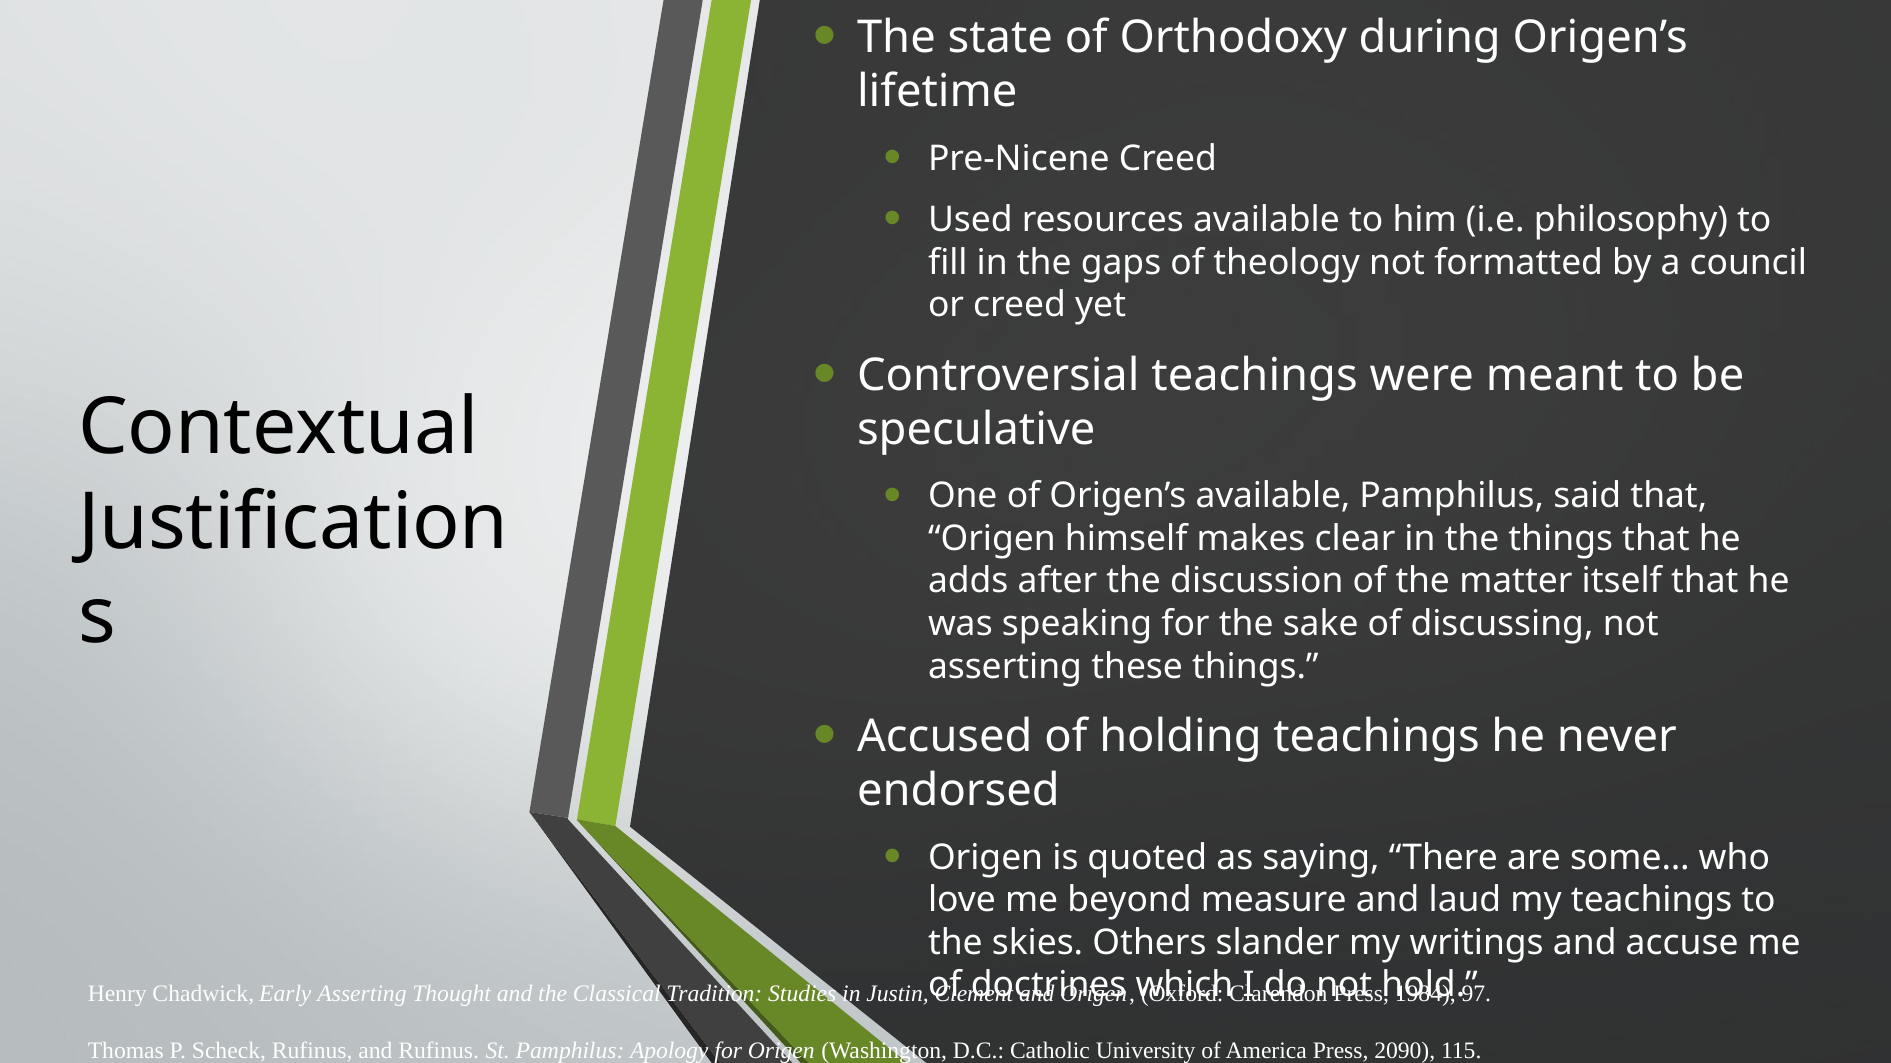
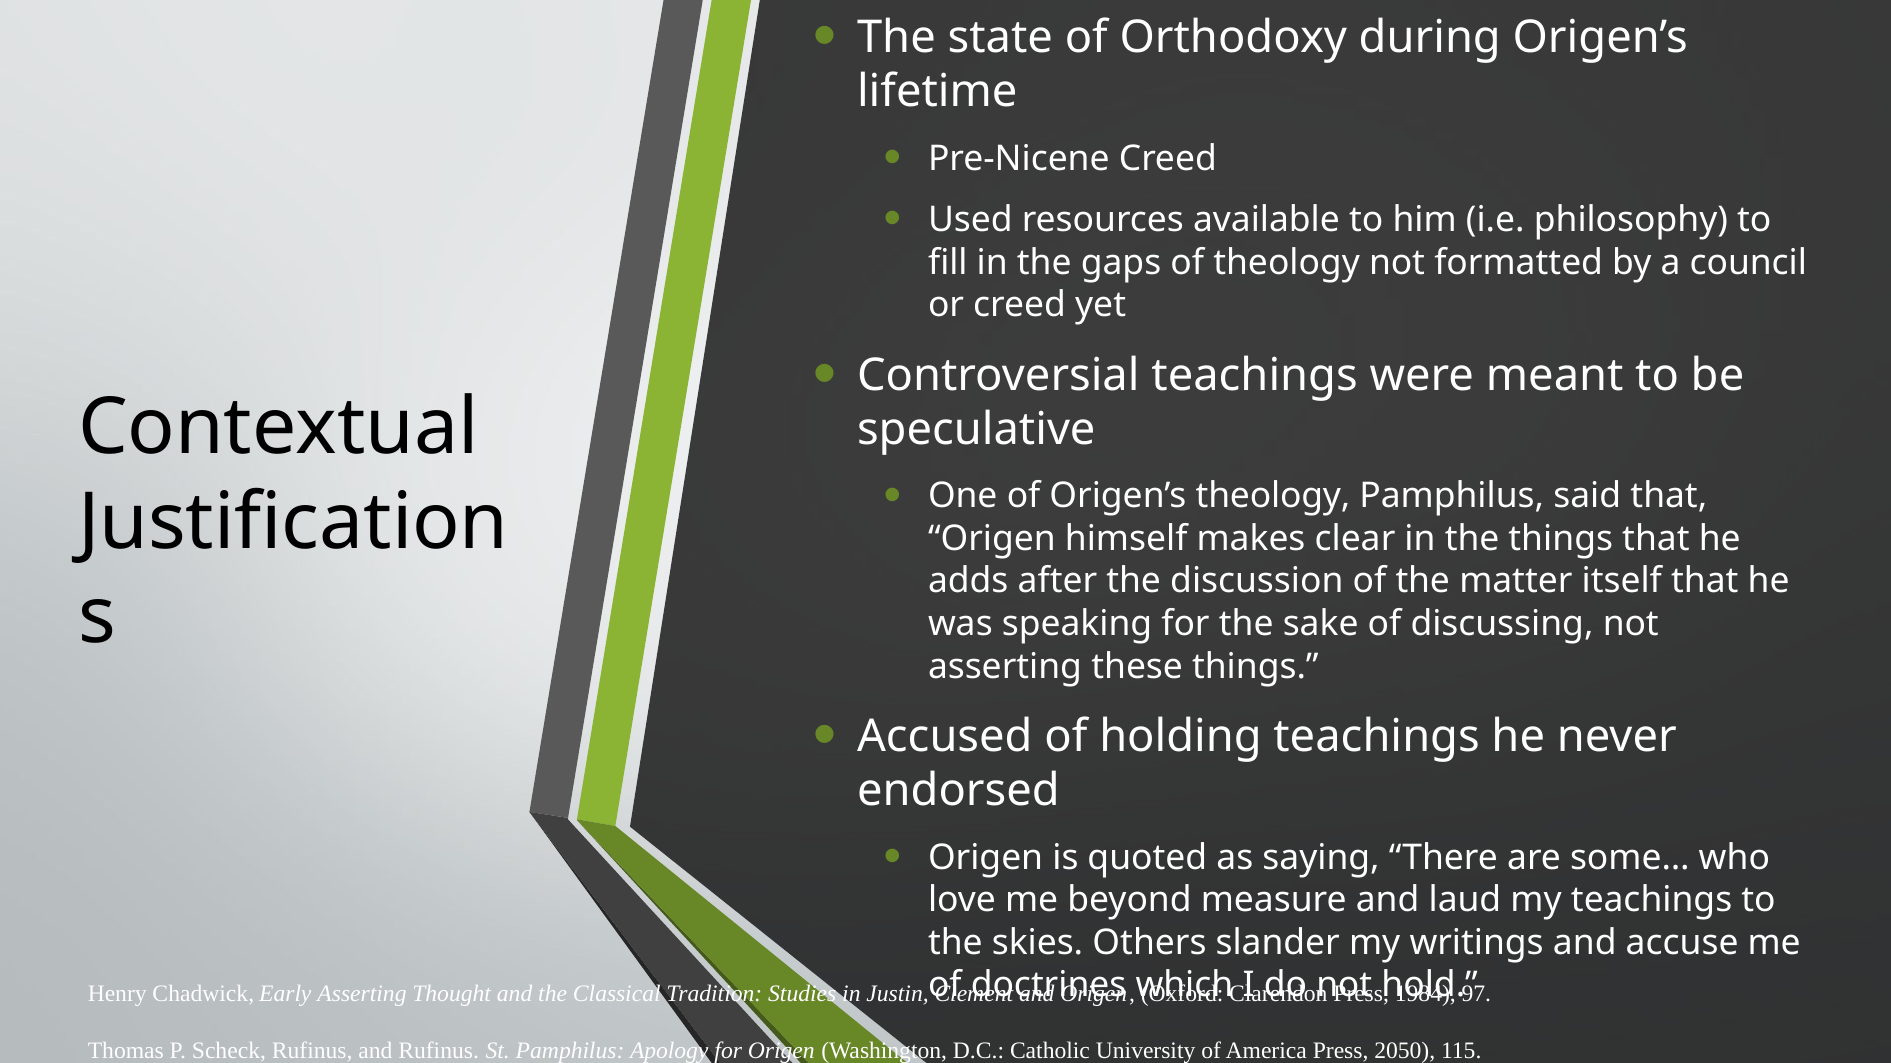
Origen’s available: available -> theology (1273, 497)
2090: 2090 -> 2050 (1405, 1051)
